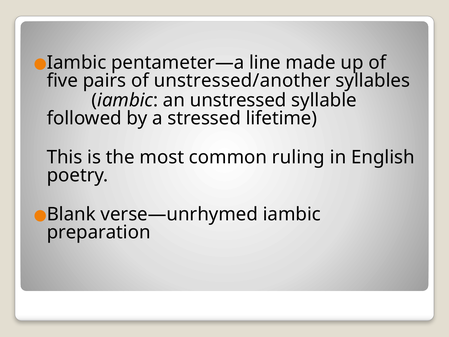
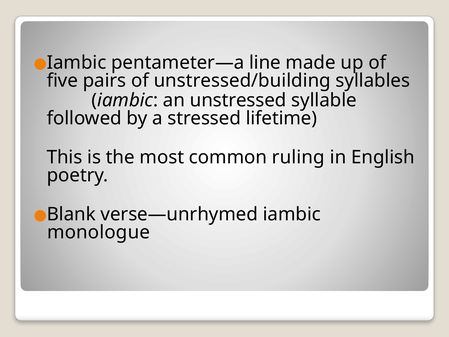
unstressed/another: unstressed/another -> unstressed/building (242, 81)
preparation: preparation -> monologue (99, 232)
